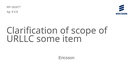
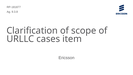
some: some -> cases (48, 39)
